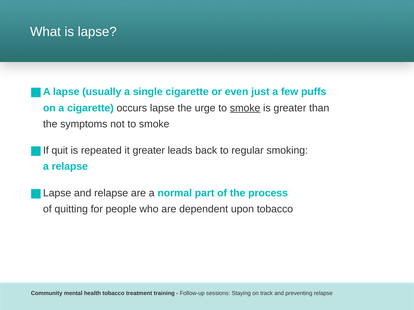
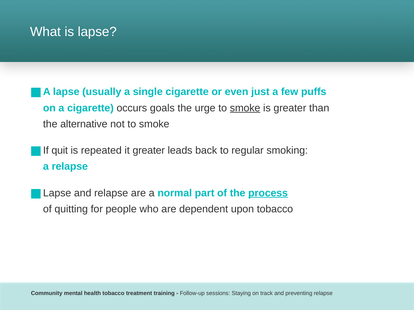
occurs lapse: lapse -> goals (162, 108)
symptoms: symptoms -> alternative (84, 124)
process underline: none -> present (268, 193)
